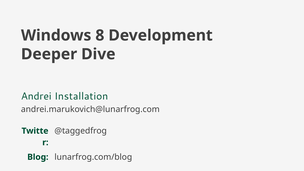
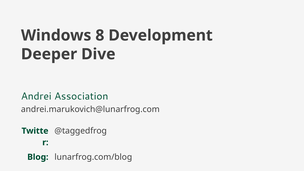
Installation: Installation -> Association (81, 96)
